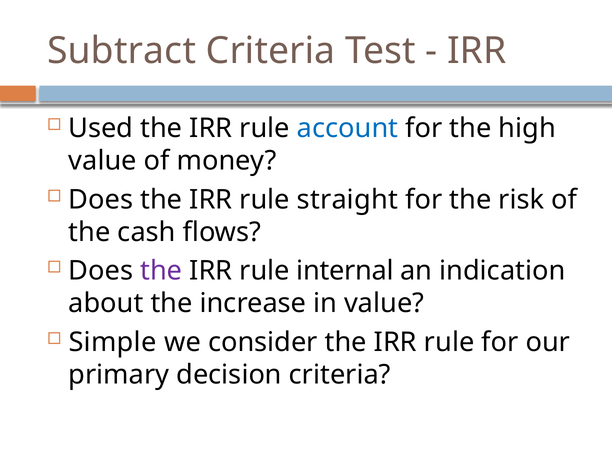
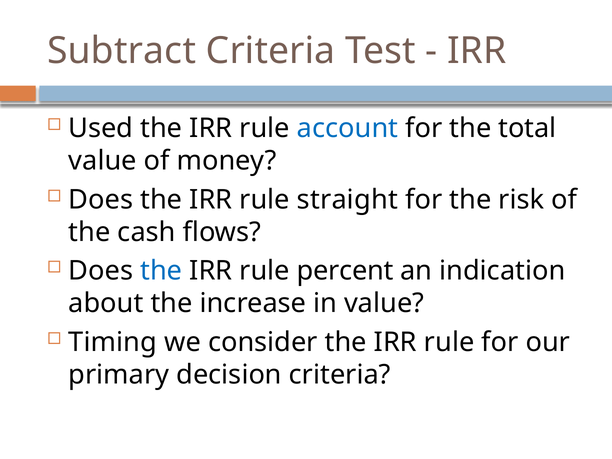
high: high -> total (527, 128)
the colour: purple -> blue (161, 271)
internal: internal -> percent (345, 271)
Simple: Simple -> Timing (113, 342)
